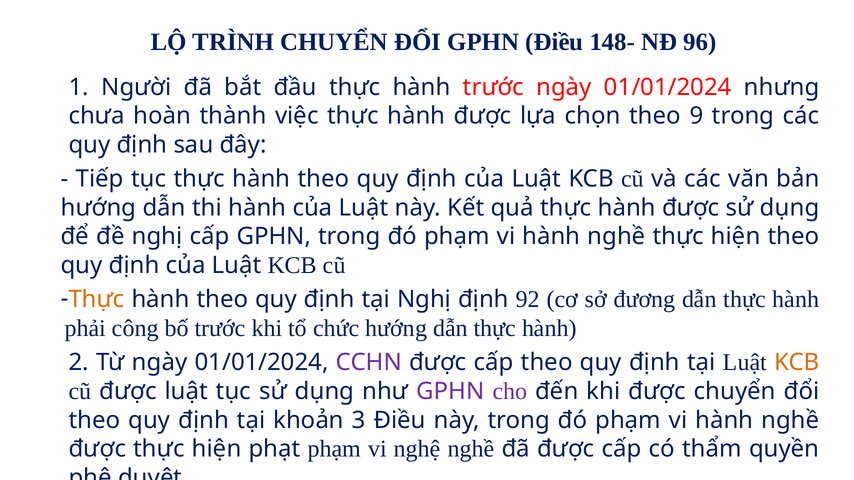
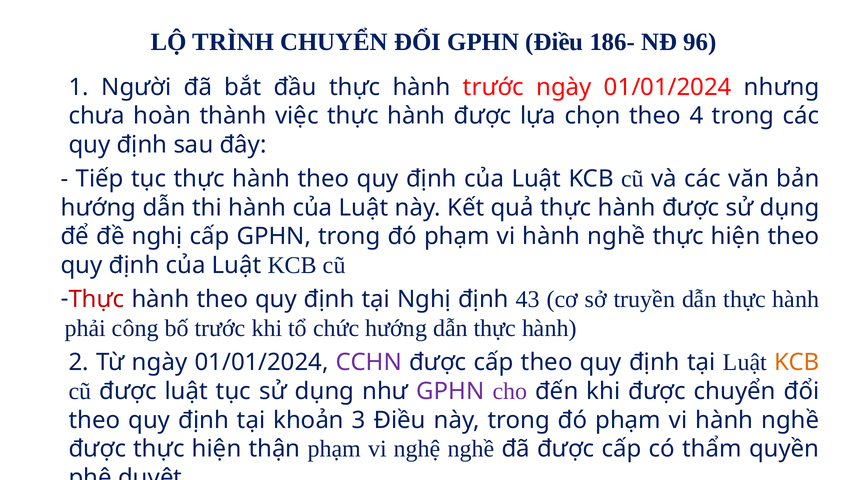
148-: 148- -> 186- (612, 42)
9: 9 -> 4 (696, 116)
Thực colour: orange -> red (97, 300)
92: 92 -> 43 (528, 300)
đương: đương -> truyền (644, 300)
phạt: phạt -> thận (274, 449)
